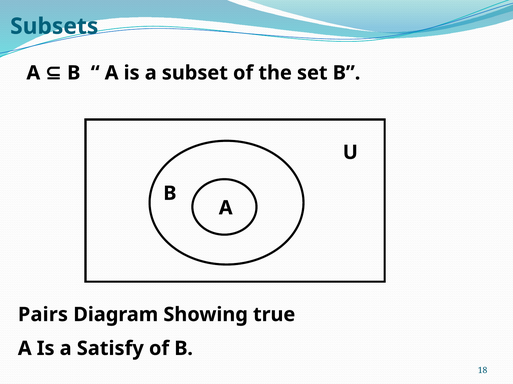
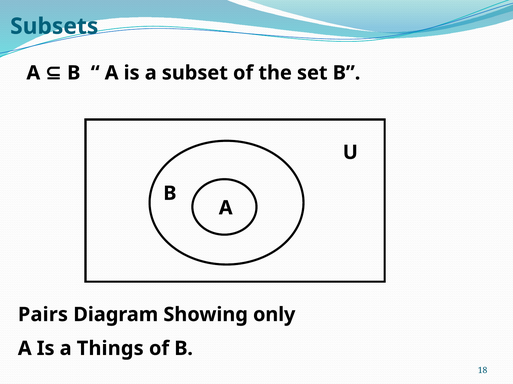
true: true -> only (274, 315)
Satisfy: Satisfy -> Things (110, 349)
